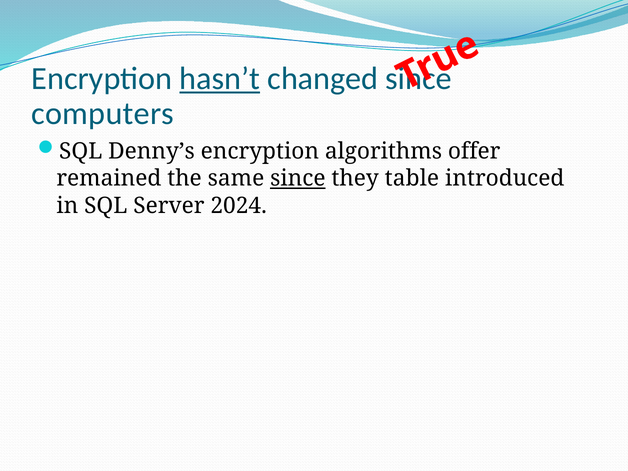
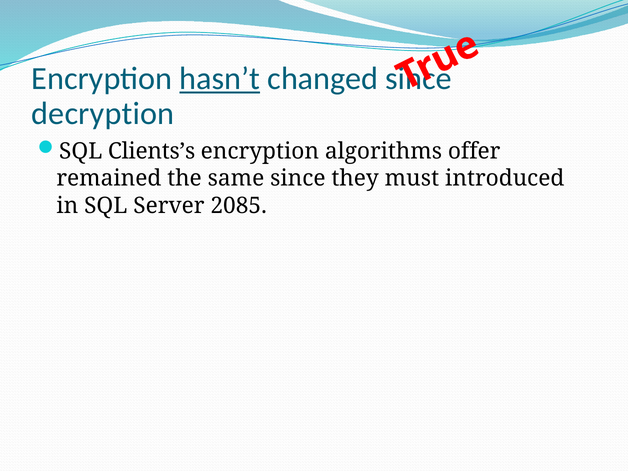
computers: computers -> decryption (103, 114)
Denny’s: Denny’s -> Clients’s (152, 151)
since underline: present -> none (298, 178)
table: table -> must (412, 178)
2024: 2024 -> 2085 (239, 206)
